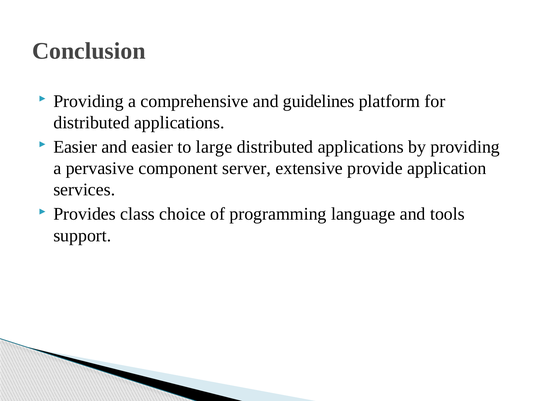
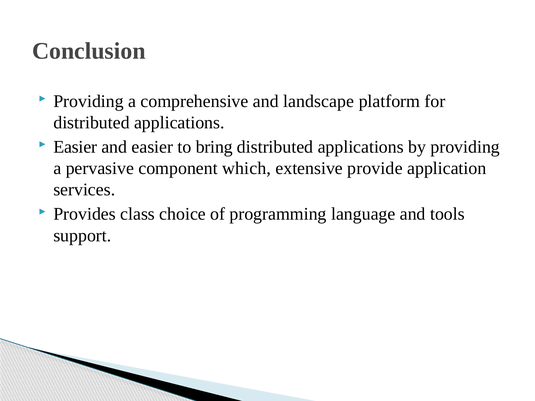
guidelines: guidelines -> landscape (319, 101)
large: large -> bring (214, 147)
server: server -> which (247, 168)
